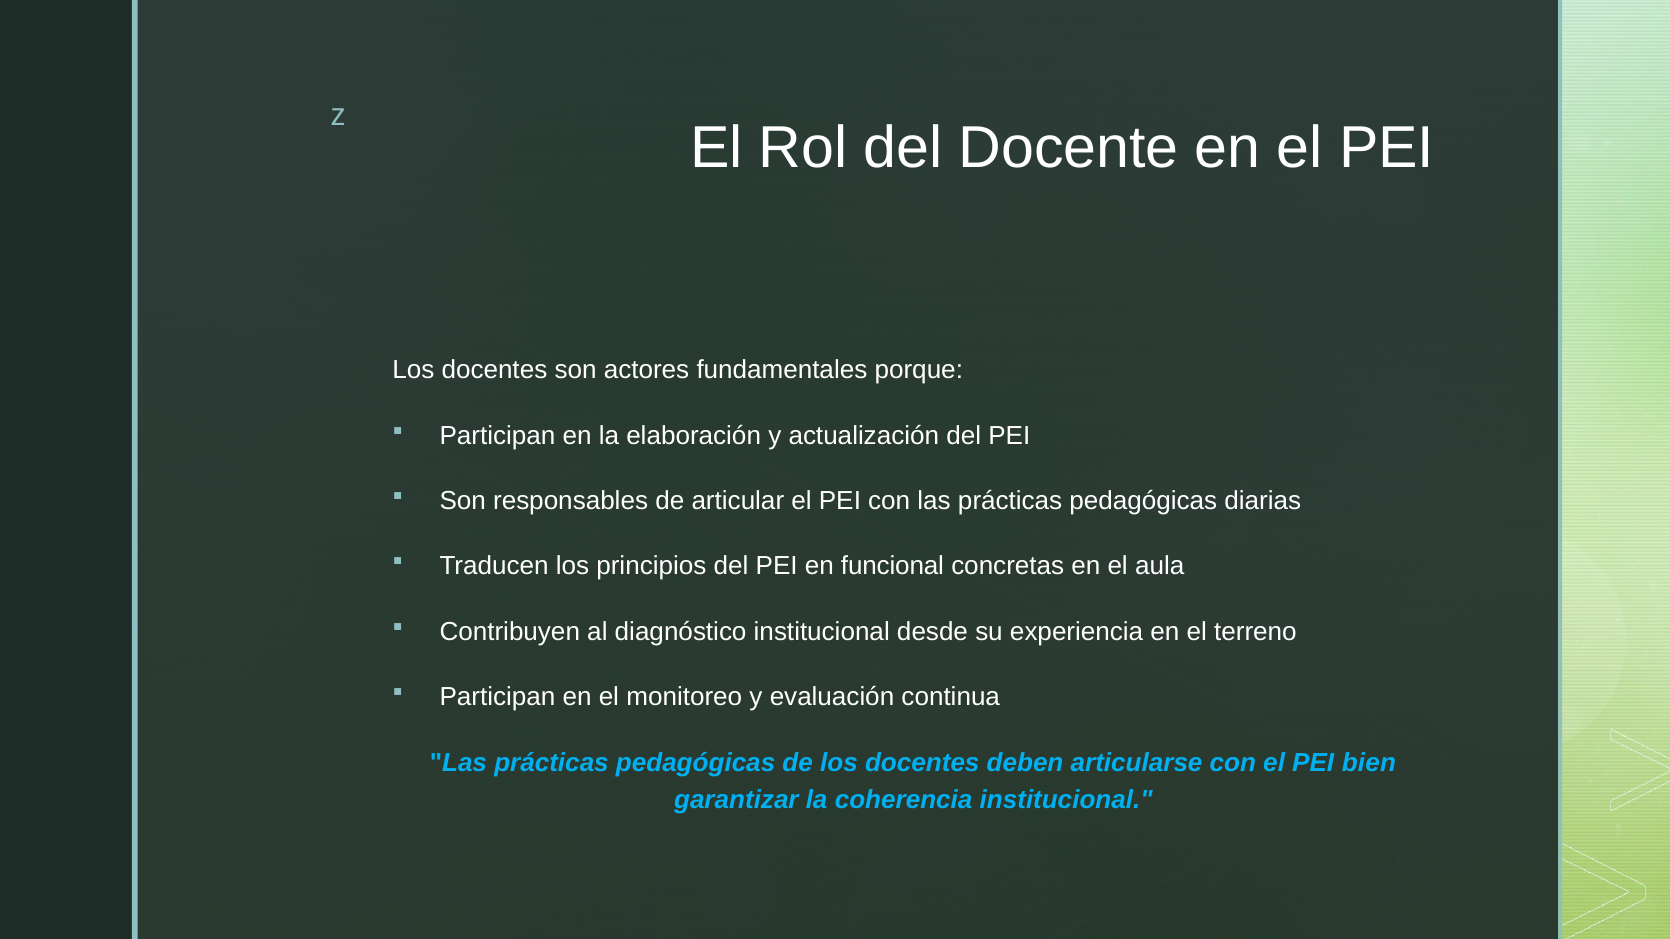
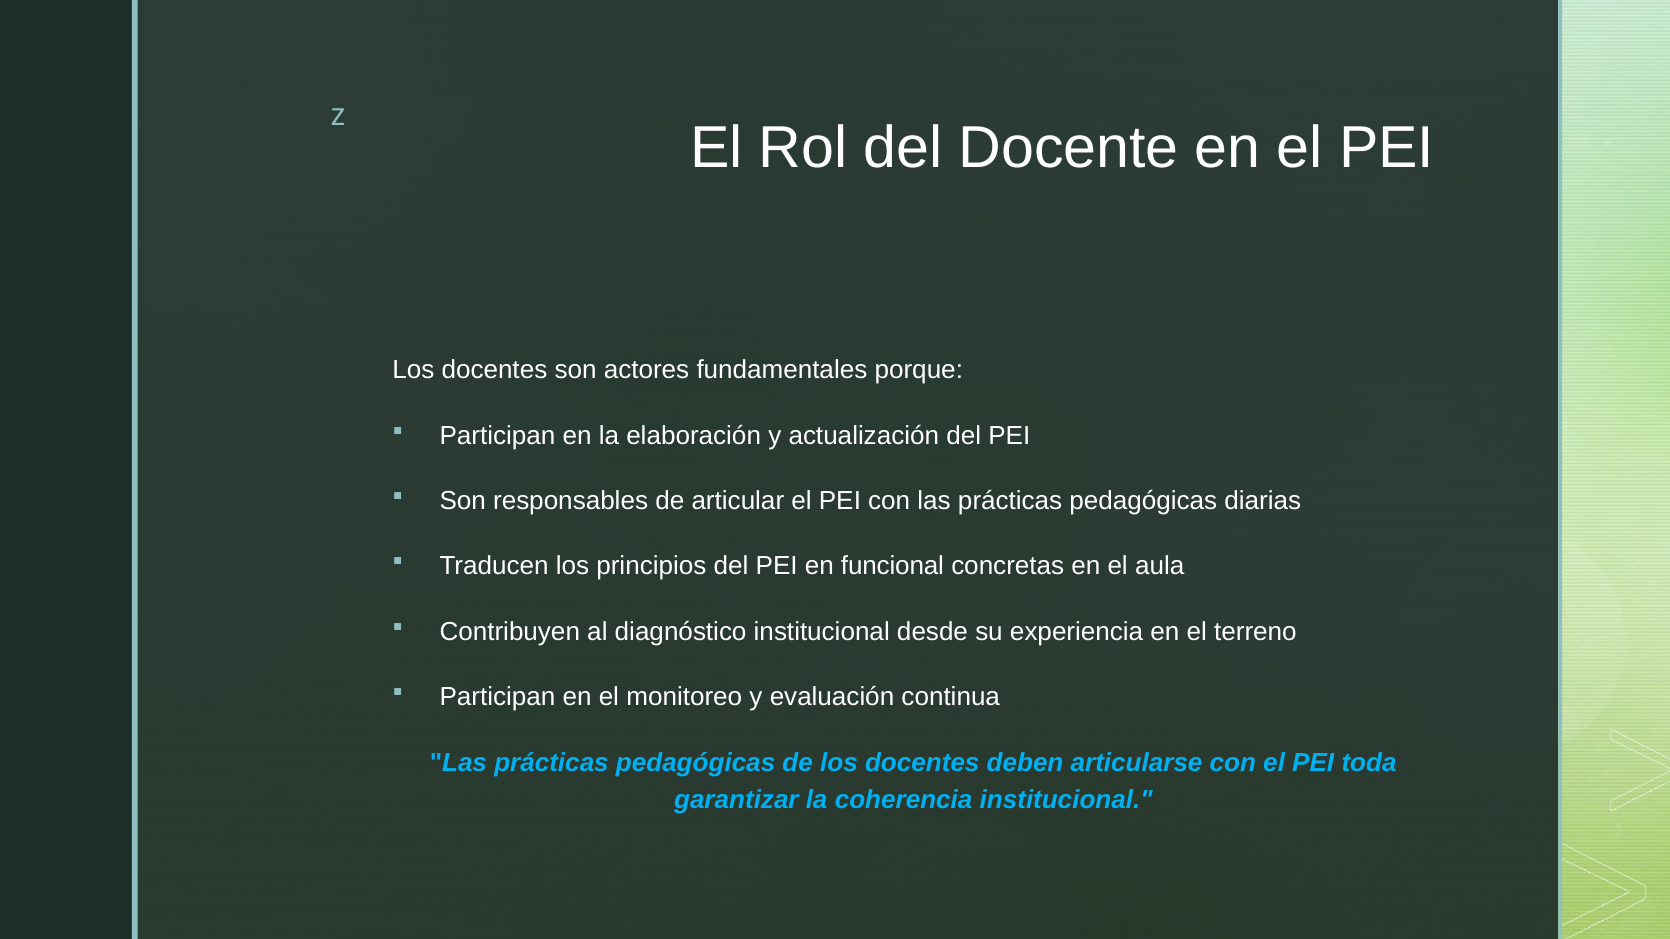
bien: bien -> toda (1369, 763)
